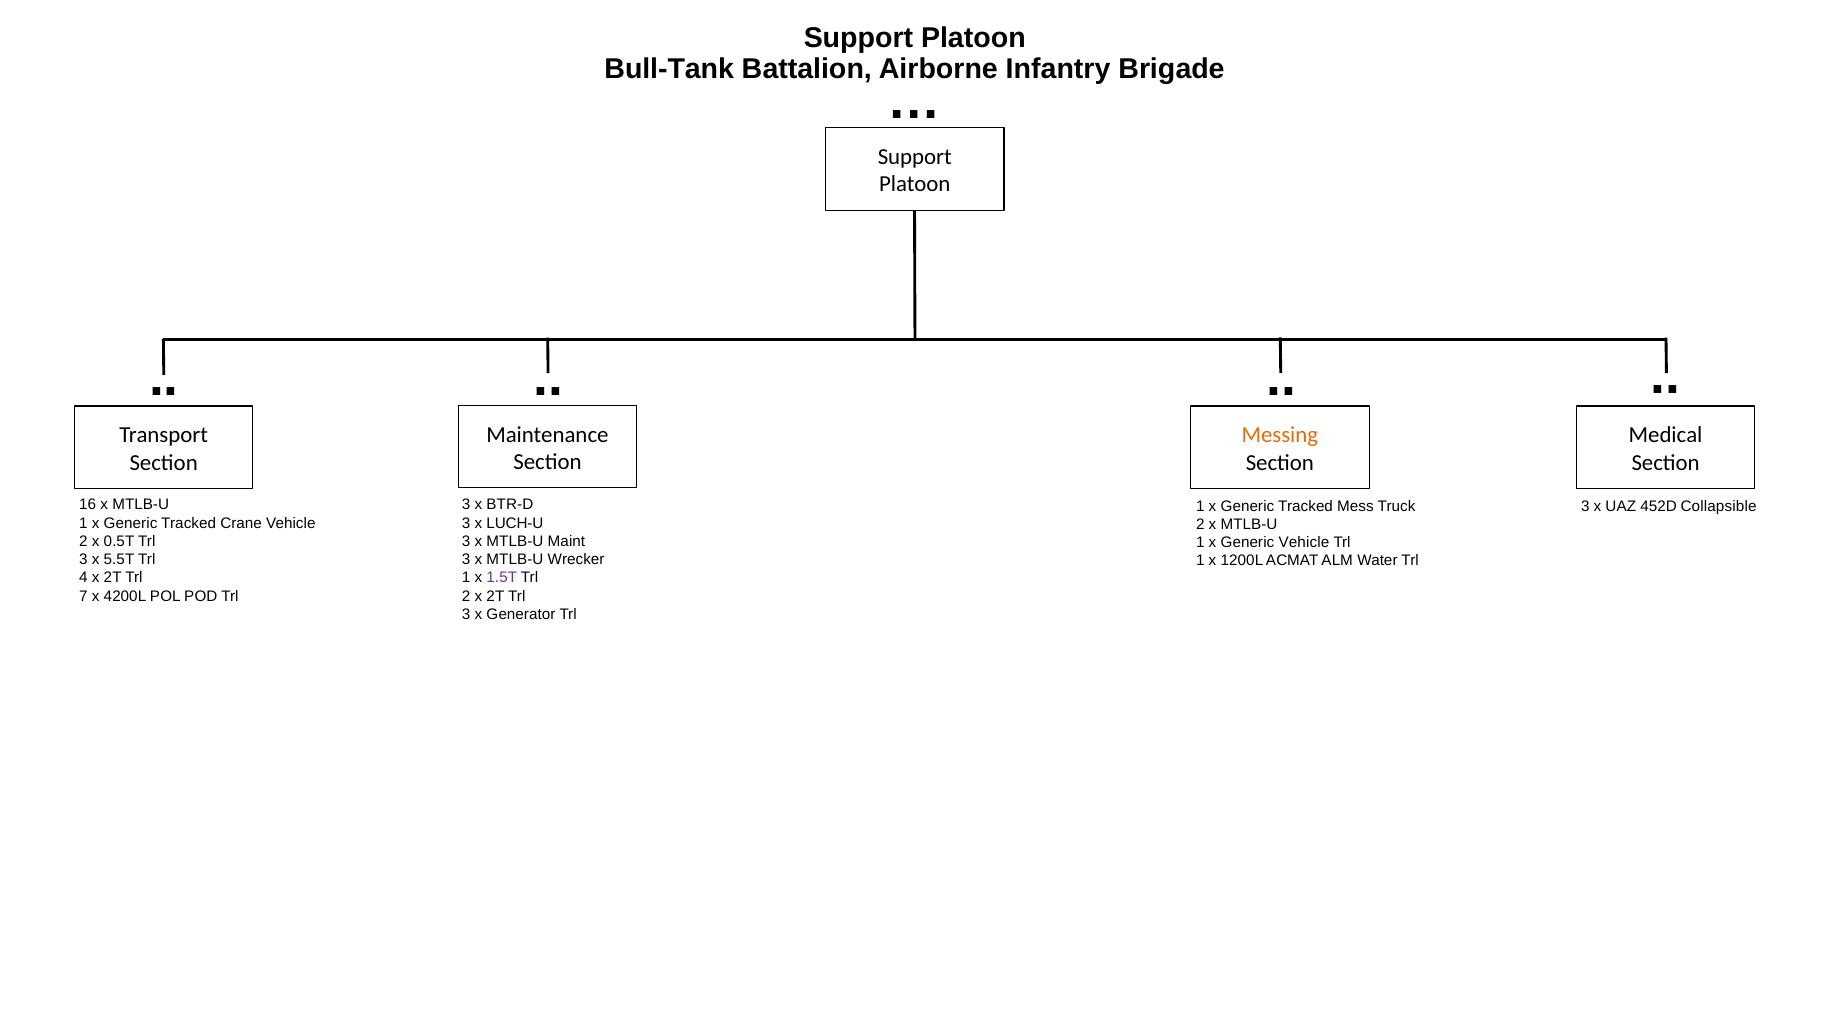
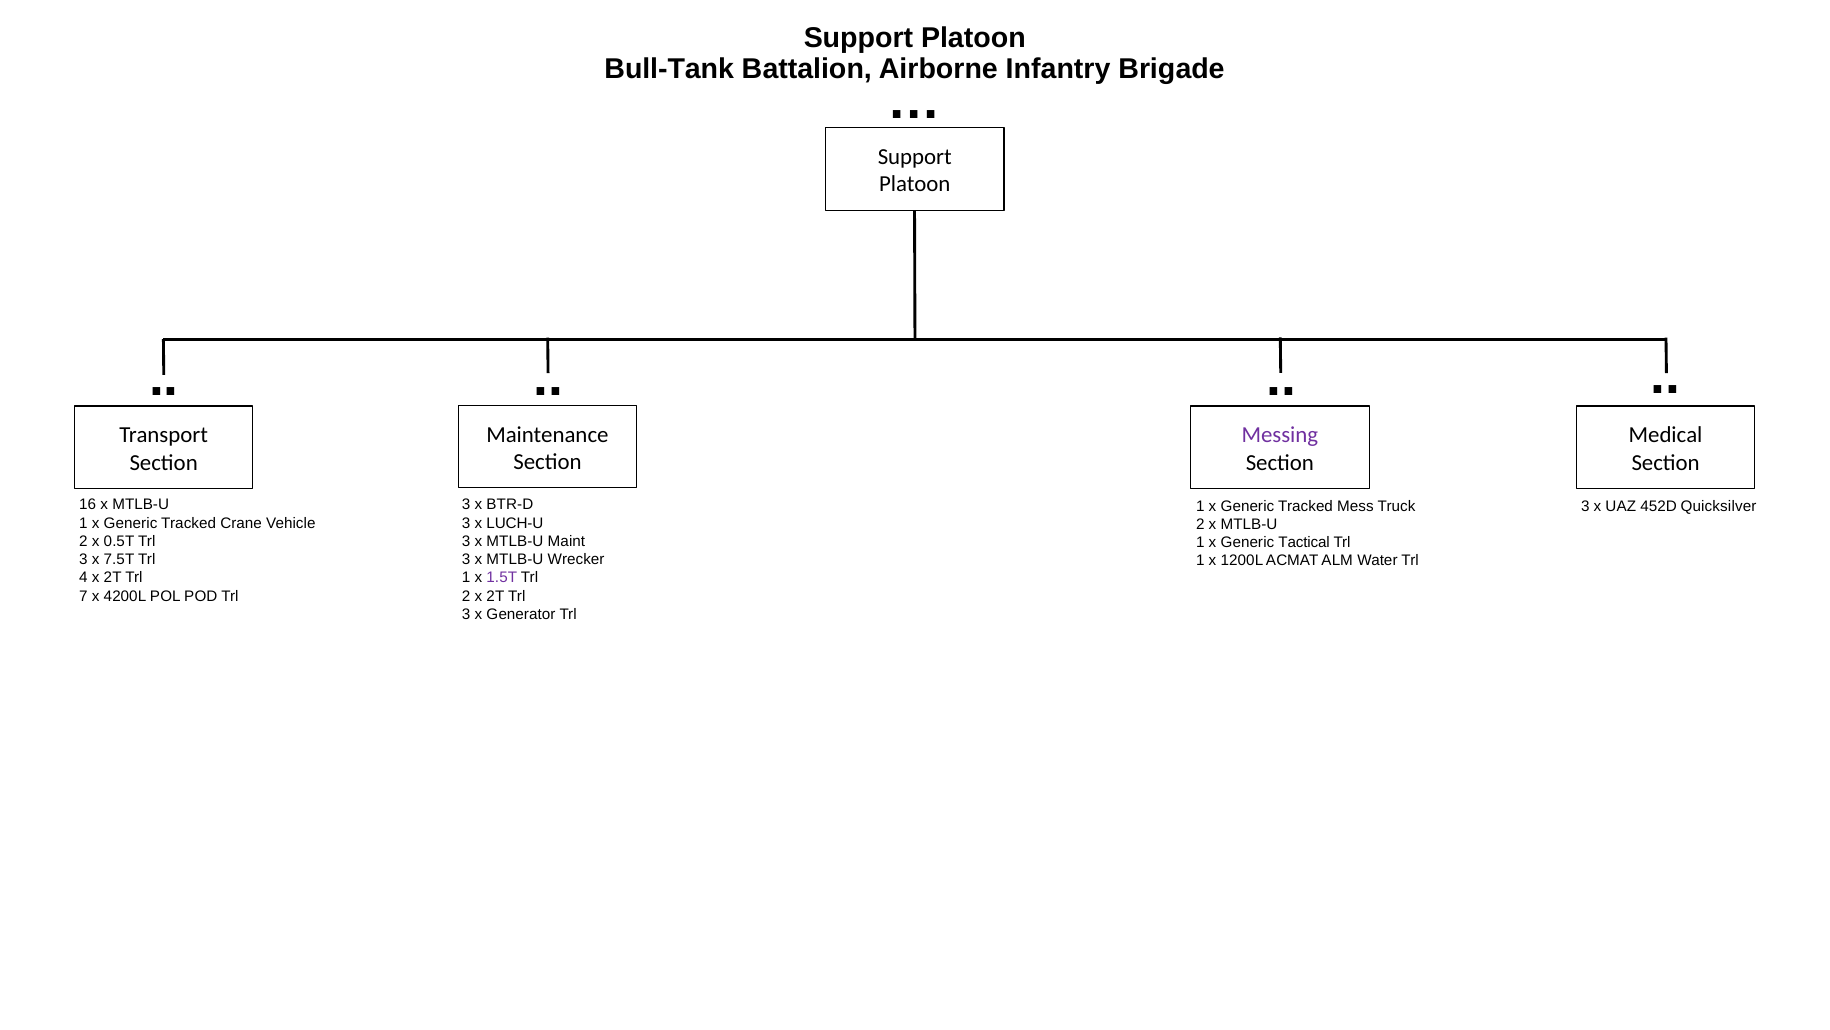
Messing colour: orange -> purple (1280, 435)
Collapsible: Collapsible -> Quicksilver (1719, 506)
Generic Vehicle: Vehicle -> Tactical (1304, 542)
5.5T: 5.5T -> 7.5T (119, 559)
